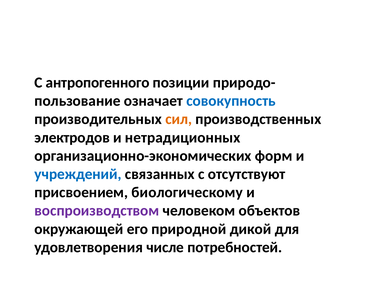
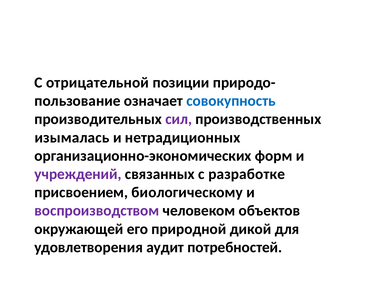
антропогенного: антропогенного -> отрицательной (98, 83)
сил colour: orange -> purple (179, 119)
электродов: электродов -> изымалась (72, 137)
учреждений colour: blue -> purple (78, 174)
отсутствуют: отсутствуют -> разработке (247, 174)
числе: числе -> аудит (165, 247)
